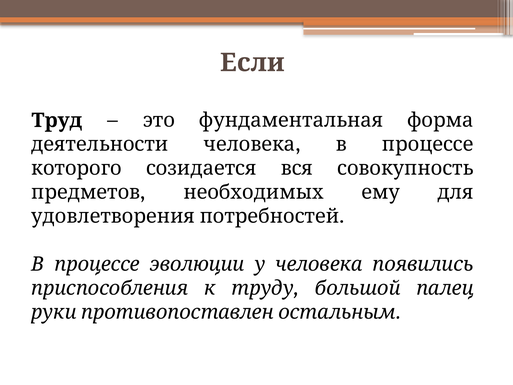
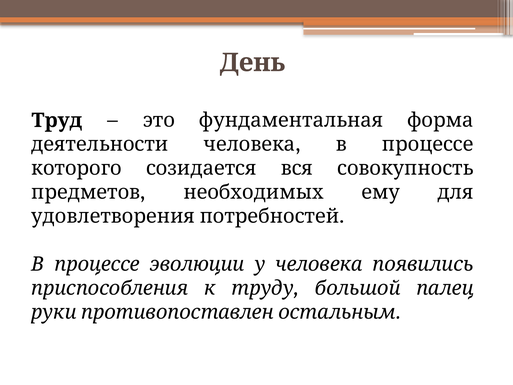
Если: Если -> День (252, 63)
